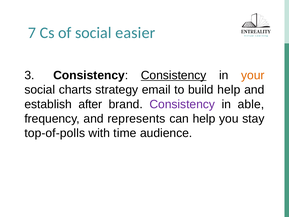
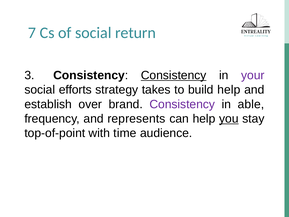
easier: easier -> return (136, 33)
your colour: orange -> purple (253, 75)
charts: charts -> efforts (75, 90)
email: email -> takes (156, 90)
after: after -> over (90, 104)
you underline: none -> present (229, 119)
top-of-polls: top-of-polls -> top-of-point (55, 133)
